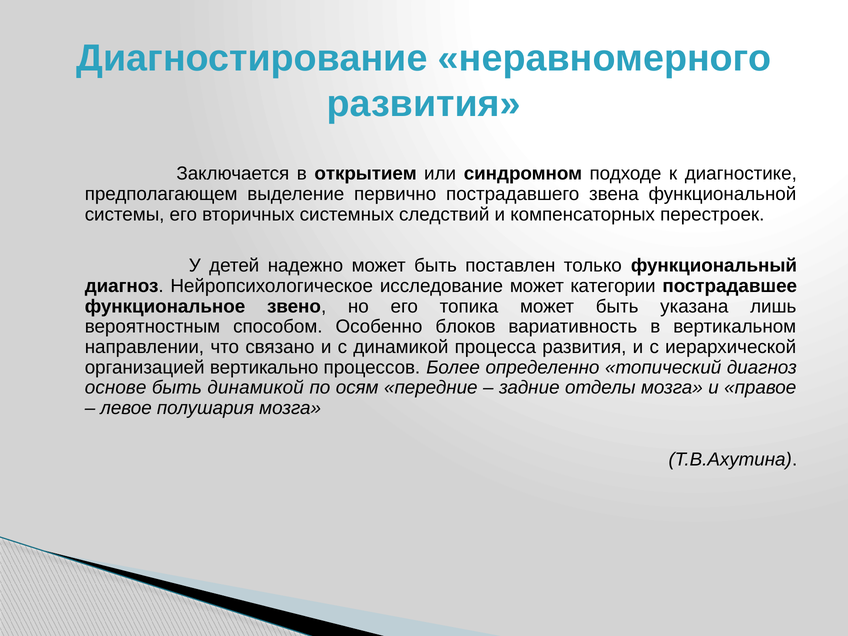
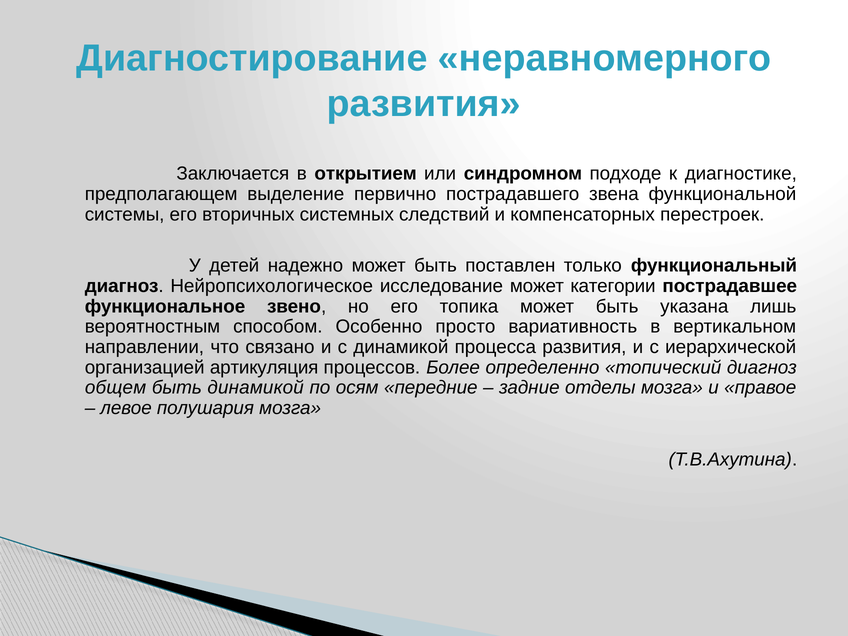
блоков: блоков -> просто (465, 327)
вертикально: вертикально -> артикуляция (264, 367)
основе: основе -> общем (116, 388)
